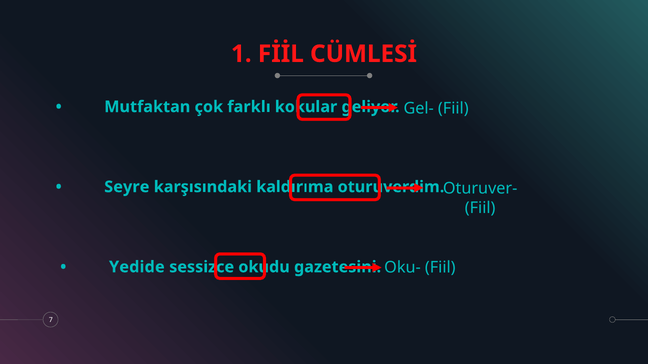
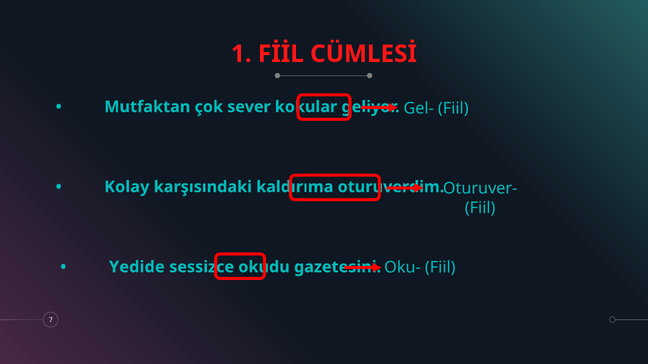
farklı: farklı -> sever (249, 107)
Seyre: Seyre -> Kolay (127, 187)
